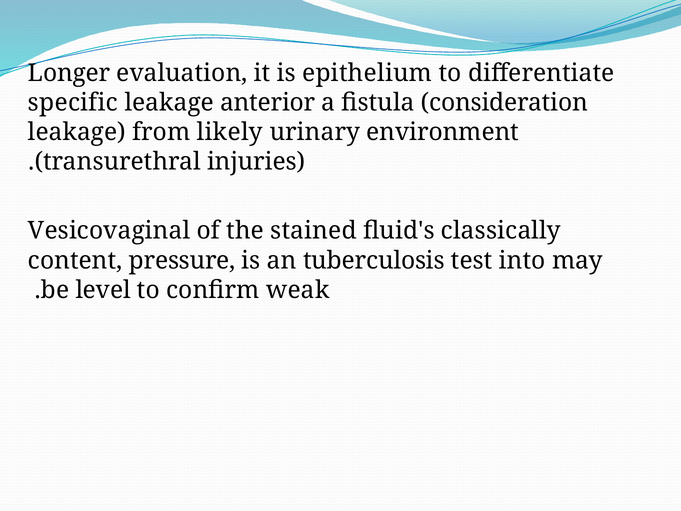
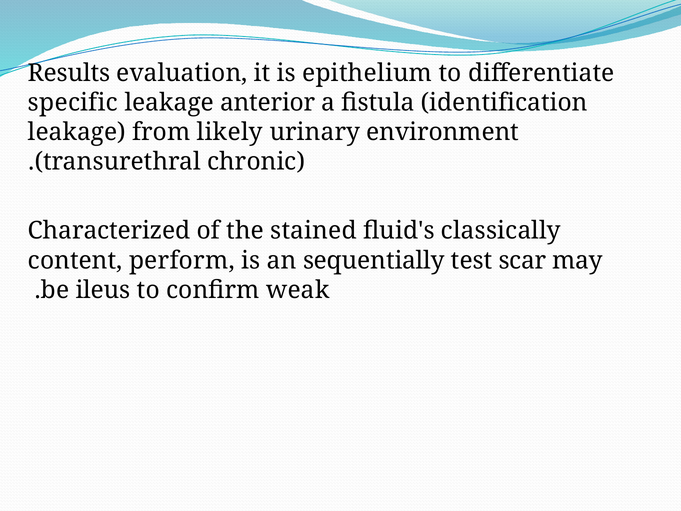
Longer: Longer -> Results (69, 73)
consideration: consideration -> identification (504, 103)
injuries: injuries -> chronic (256, 162)
Vesicovaginal: Vesicovaginal -> Characterized (109, 231)
pressure: pressure -> perform (182, 260)
tuberculosis: tuberculosis -> sequentially (374, 260)
into: into -> scar (522, 260)
level: level -> ileus (103, 290)
